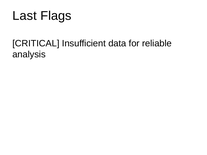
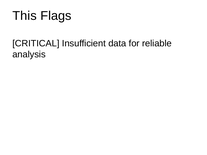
Last: Last -> This (25, 16)
